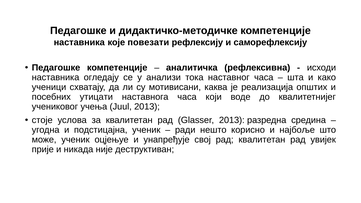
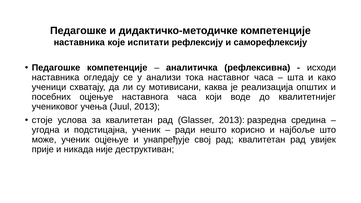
повезати: повезати -> испитати (148, 43)
посебних утицати: утицати -> оцјењуе (96, 97)
